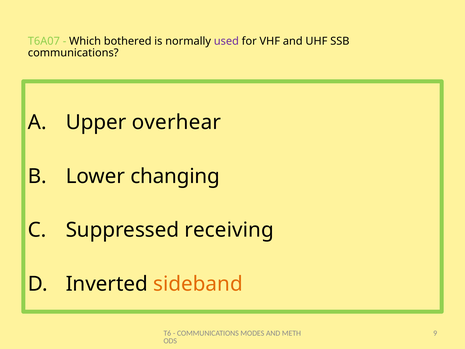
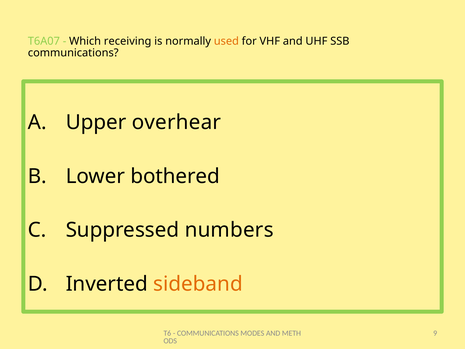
bothered: bothered -> receiving (128, 41)
used colour: purple -> orange (226, 41)
changing: changing -> bothered (175, 176)
receiving: receiving -> numbers (229, 230)
